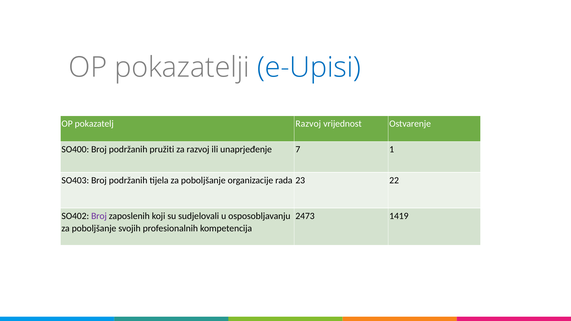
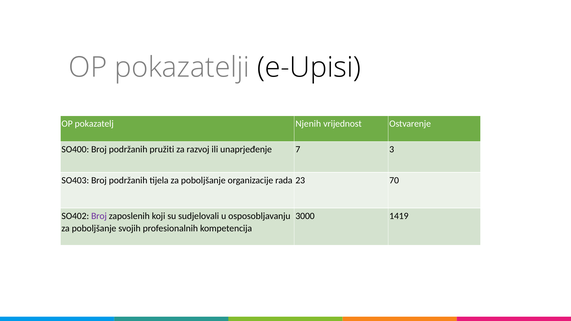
e-Upisi colour: blue -> black (309, 68)
pokazatelj Razvoj: Razvoj -> Njenih (308, 124)
1: 1 -> 3 (392, 150)
22: 22 -> 70 (394, 180)
2473: 2473 -> 3000 (305, 216)
